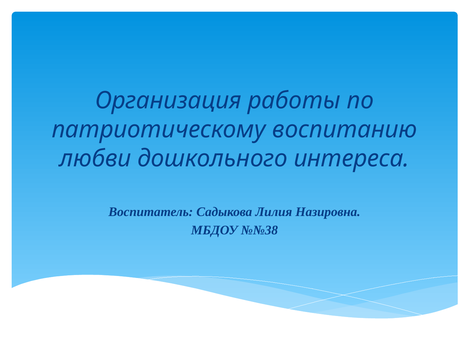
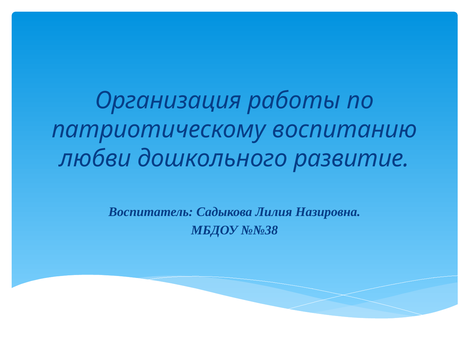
интереса: интереса -> развитие (352, 158)
